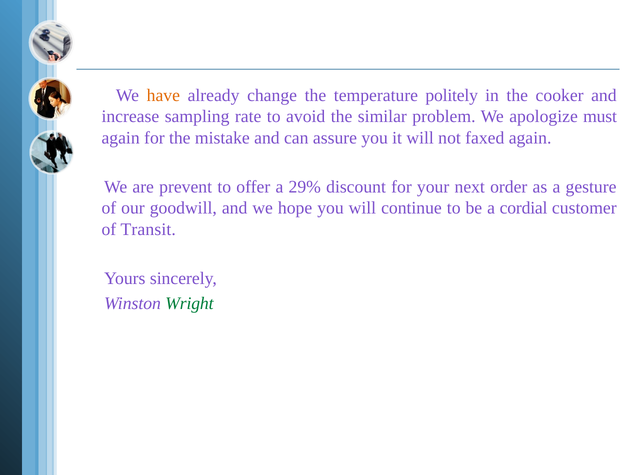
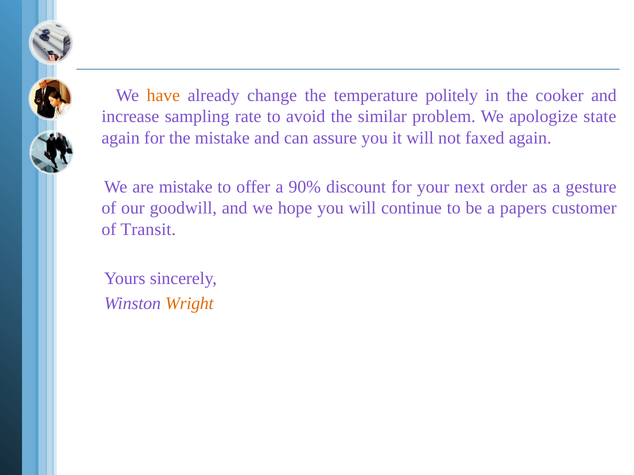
must: must -> state (600, 117)
are prevent: prevent -> mistake (186, 187)
29%: 29% -> 90% (305, 187)
cordial: cordial -> papers (523, 208)
Wright colour: green -> orange (189, 304)
